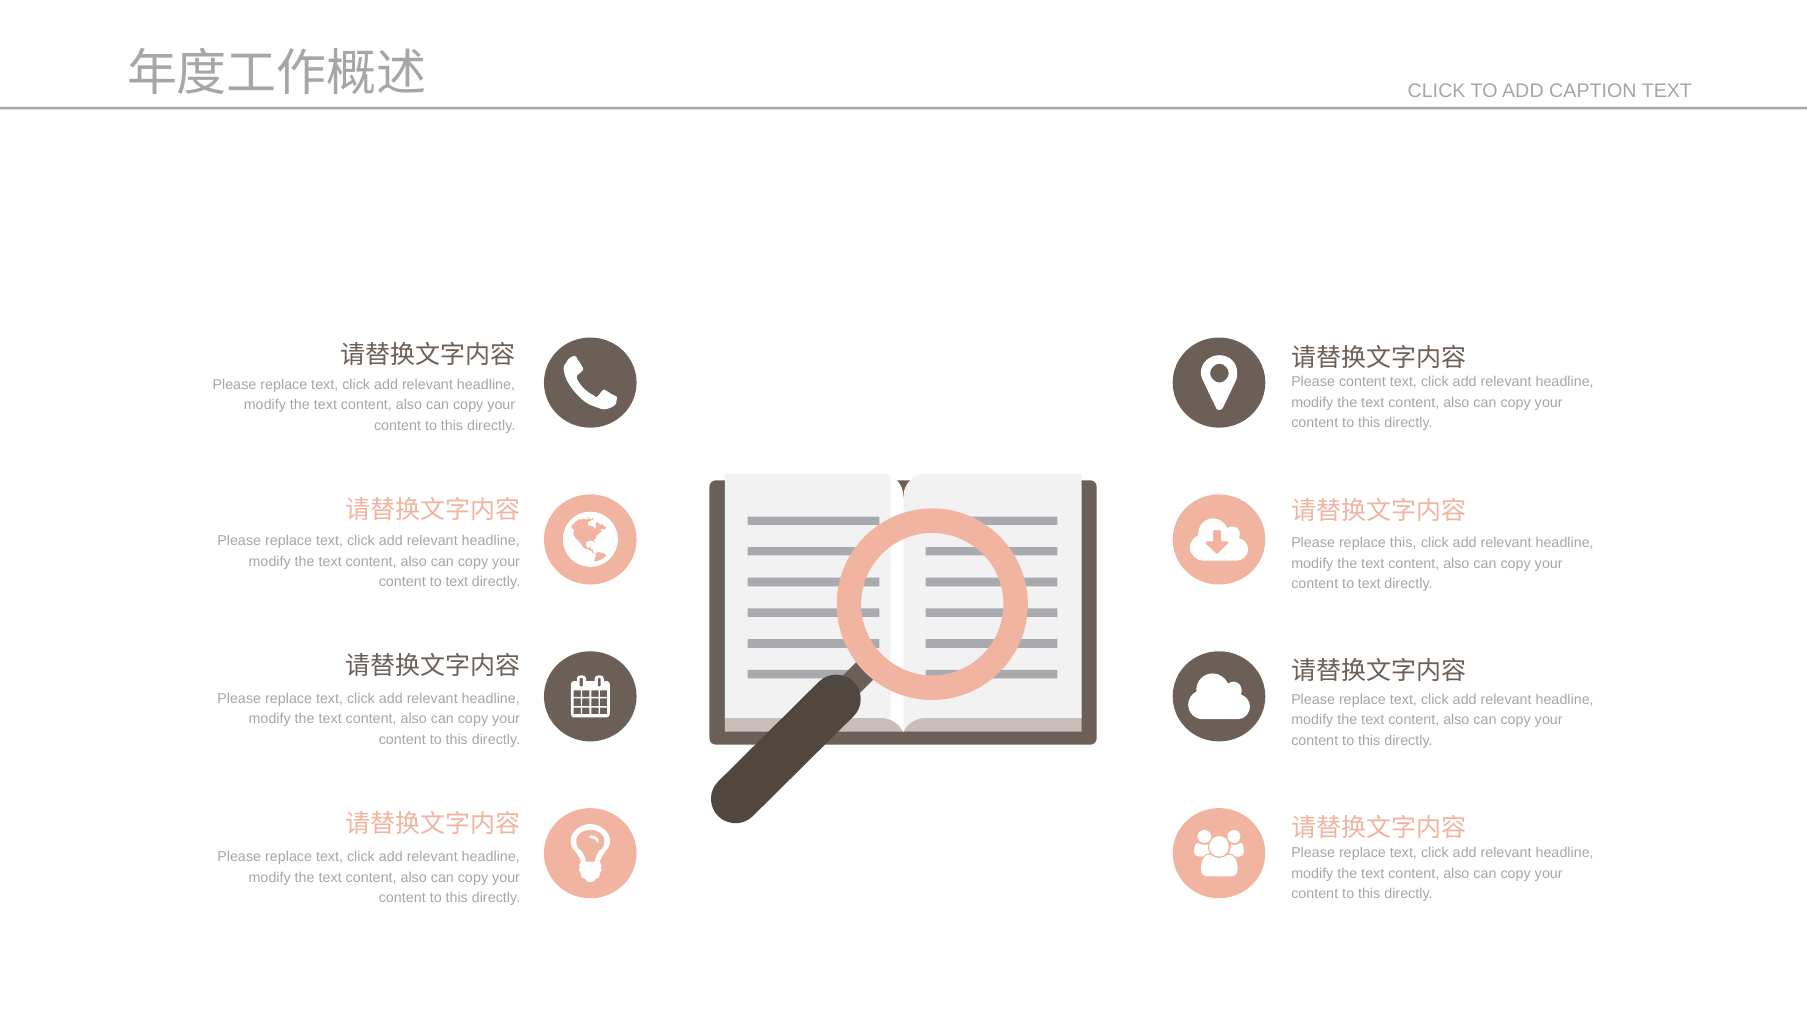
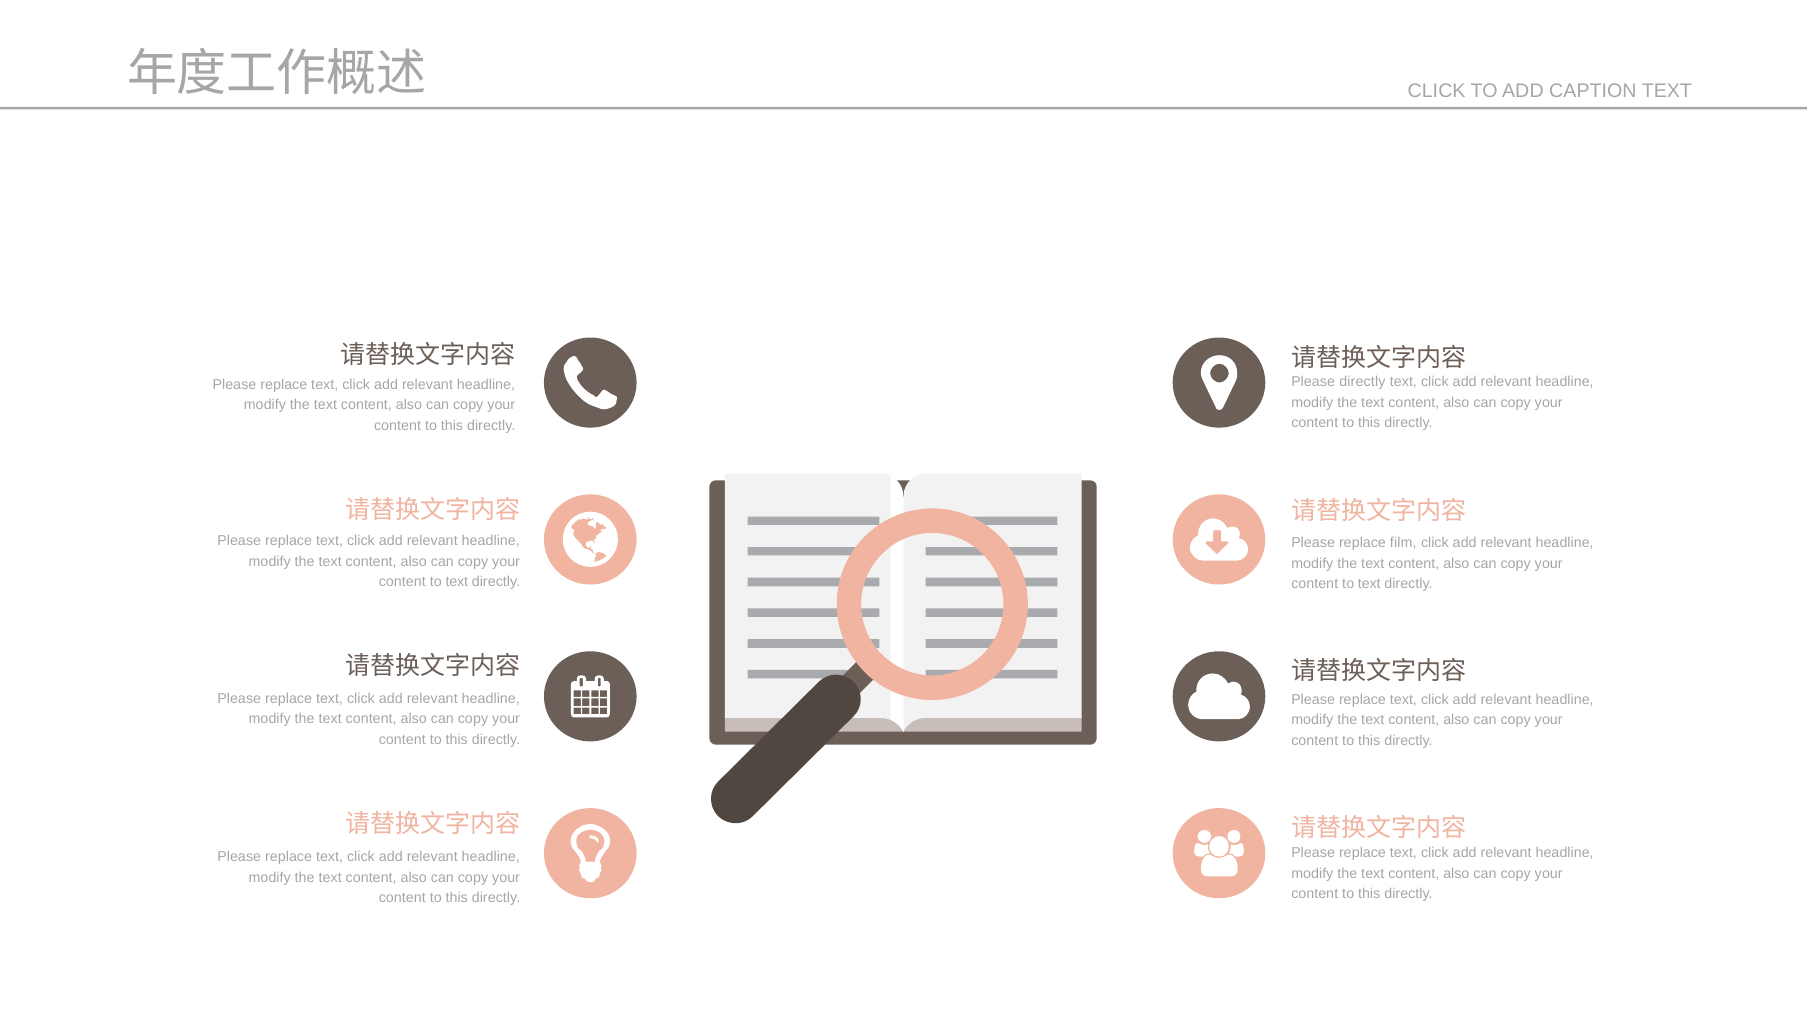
Please content: content -> directly (1362, 382)
replace this: this -> film (1403, 543)
